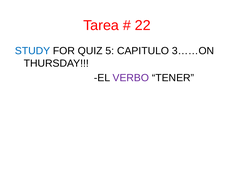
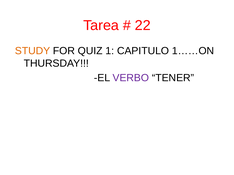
STUDY colour: blue -> orange (33, 51)
5: 5 -> 1 (110, 51)
3……ON: 3……ON -> 1……ON (193, 51)
